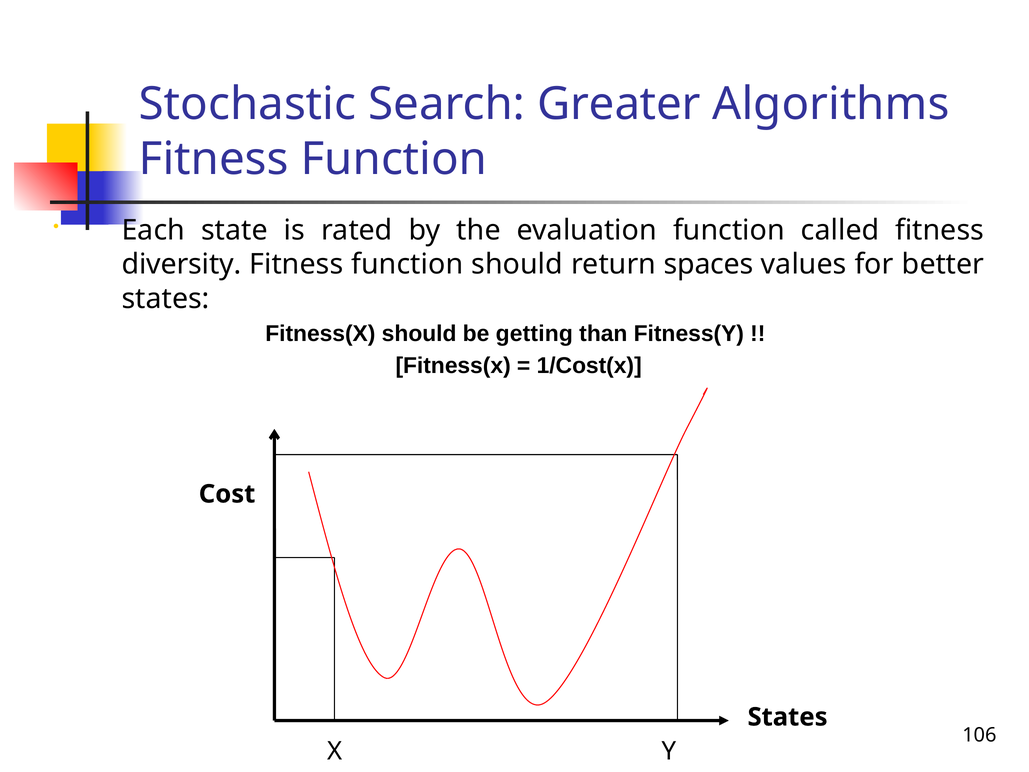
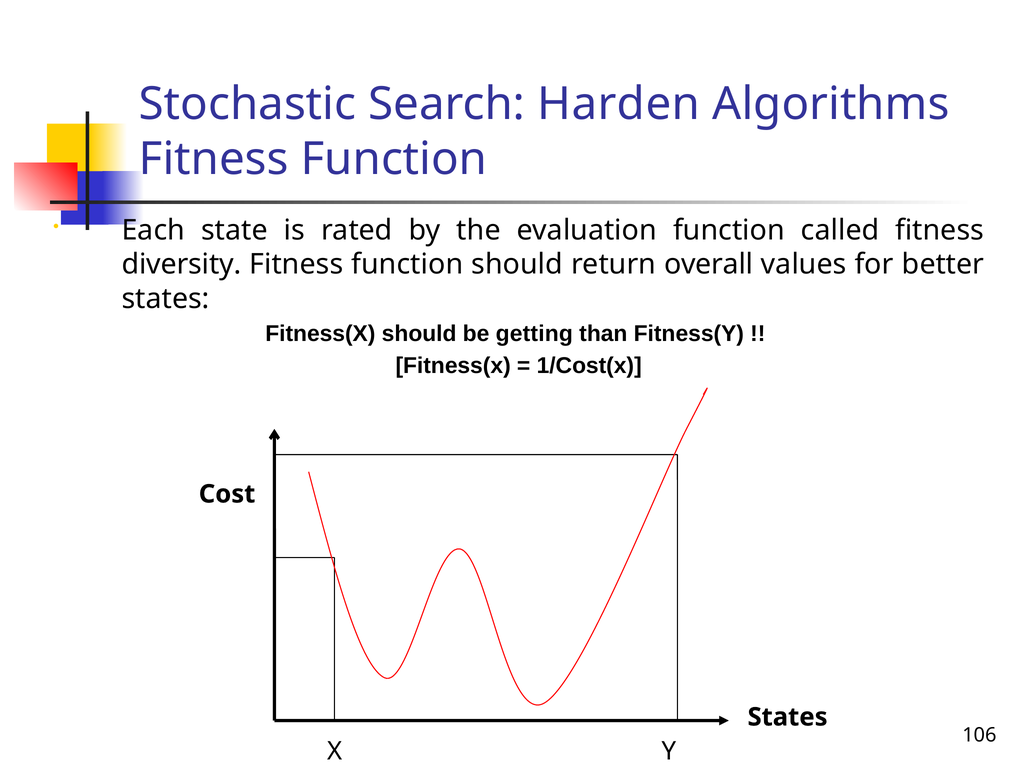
Greater: Greater -> Harden (619, 104)
spaces: spaces -> overall (709, 264)
